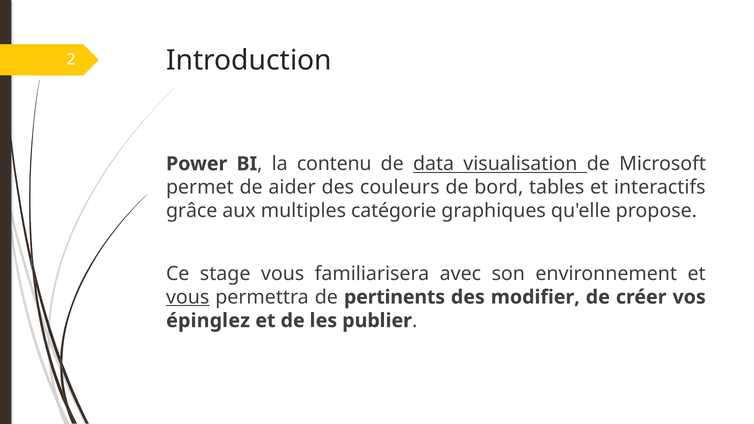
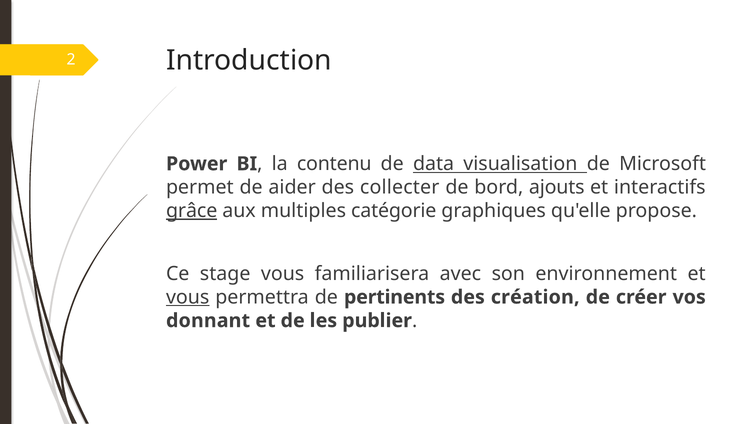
couleurs: couleurs -> collecter (400, 187)
tables: tables -> ajouts (557, 187)
grâce underline: none -> present (192, 211)
modifier: modifier -> création (535, 297)
épinglez: épinglez -> donnant (208, 321)
